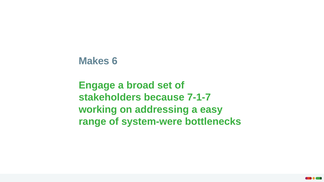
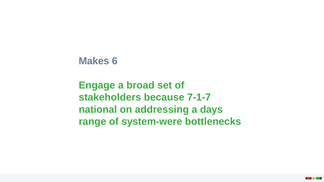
working: working -> national (98, 110)
easy: easy -> days (211, 110)
